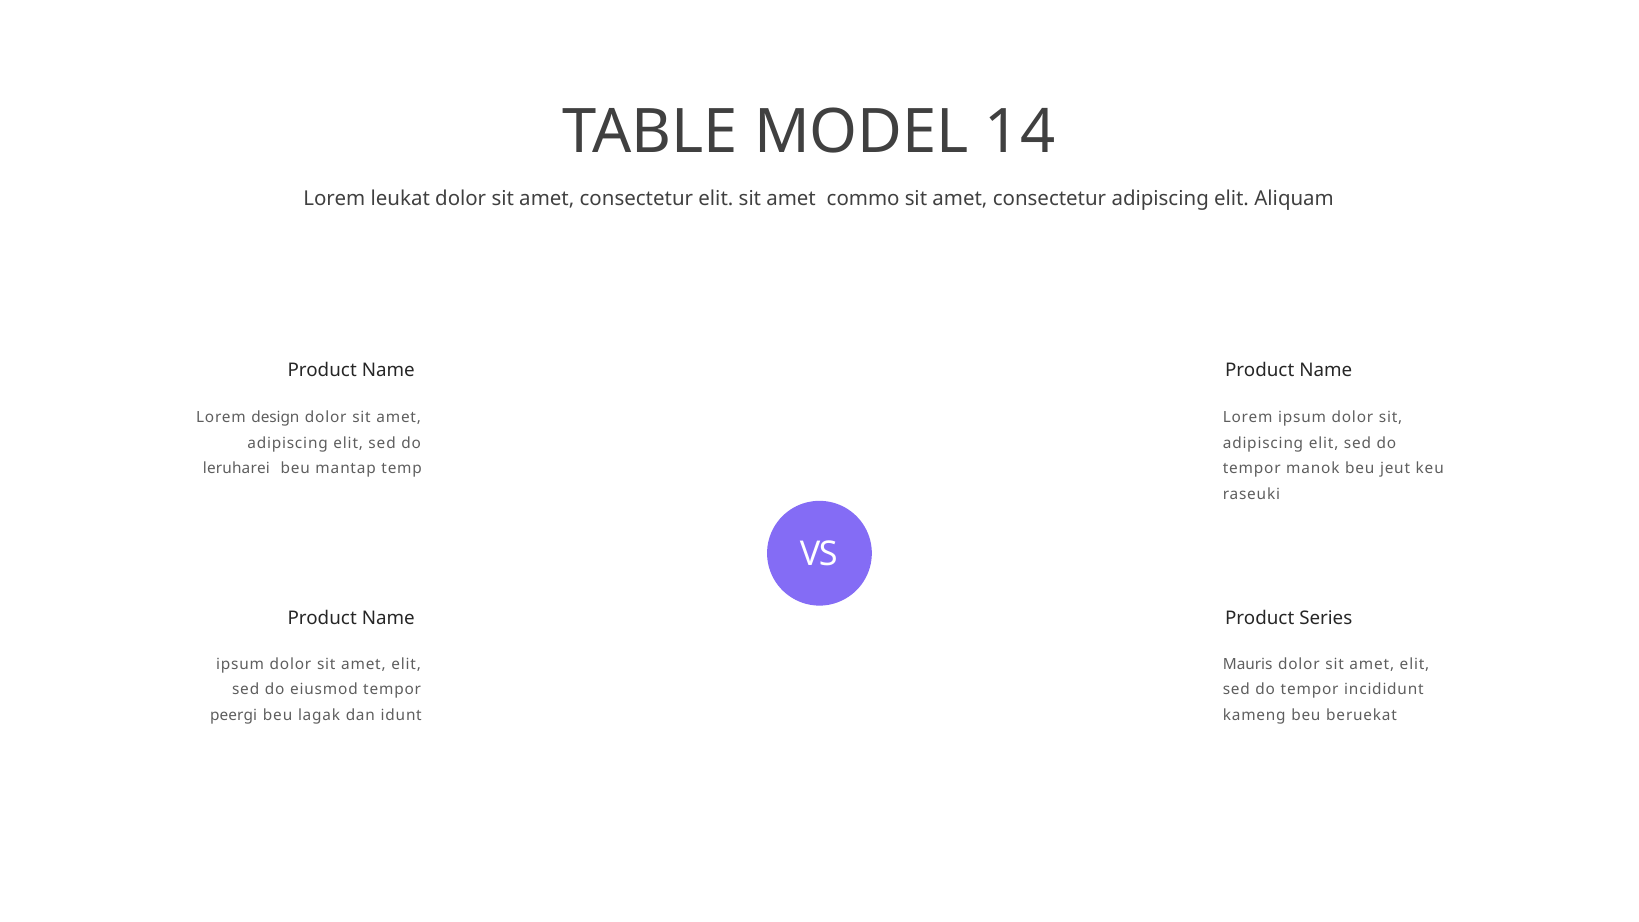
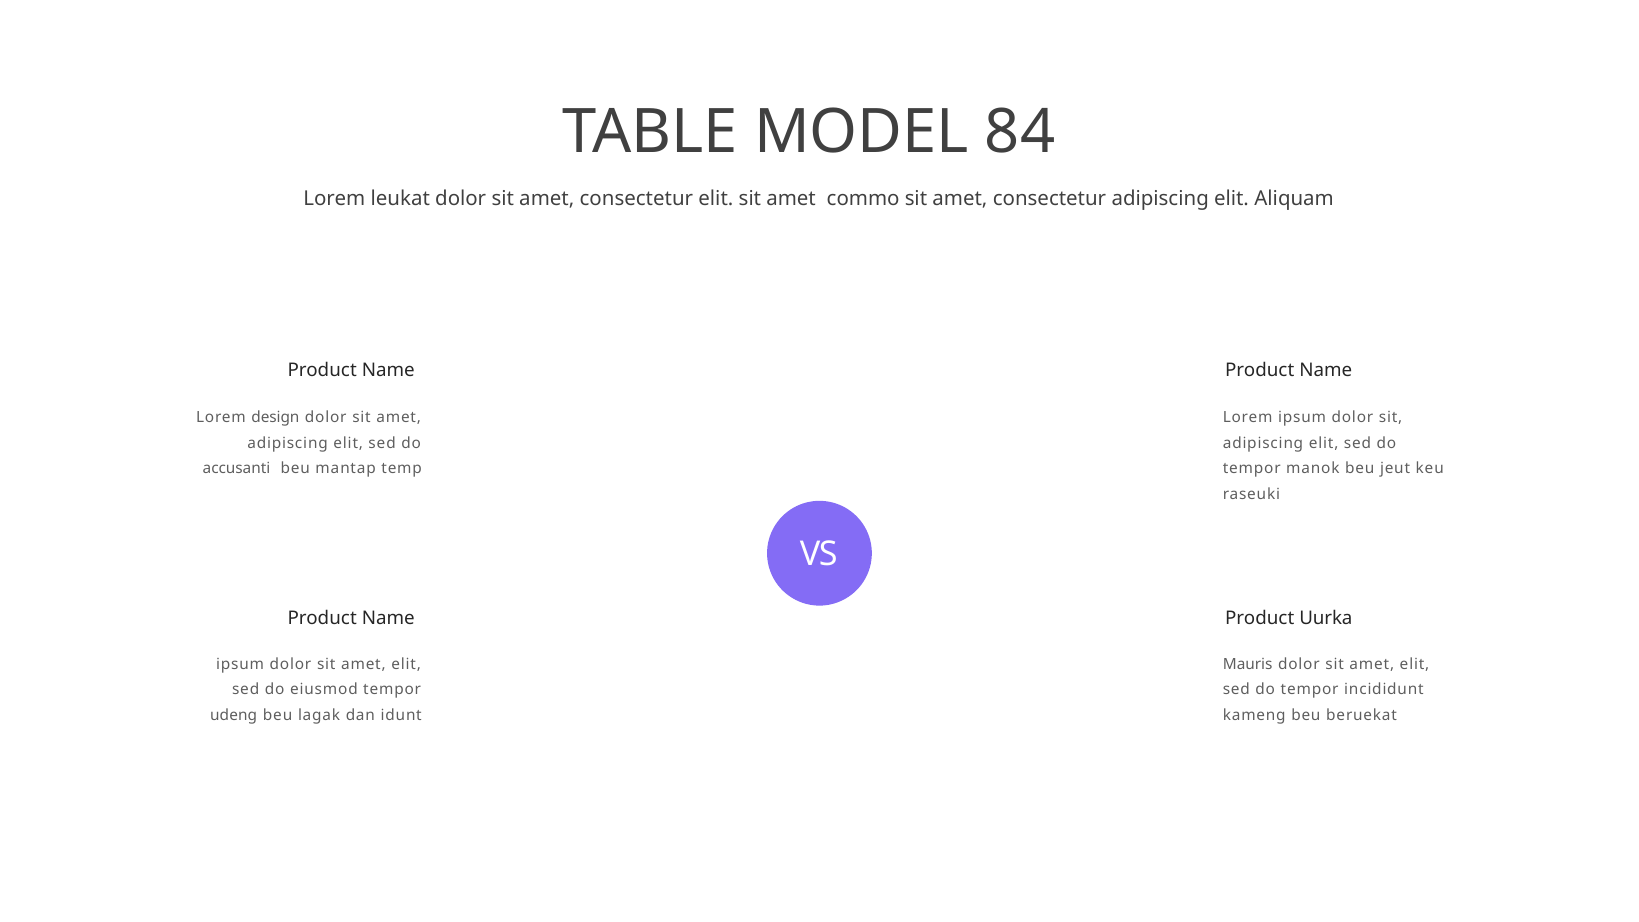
14: 14 -> 84 (1020, 132)
leruharei: leruharei -> accusanti (236, 469)
Series: Series -> Uurka (1326, 618)
peergi: peergi -> udeng (234, 715)
